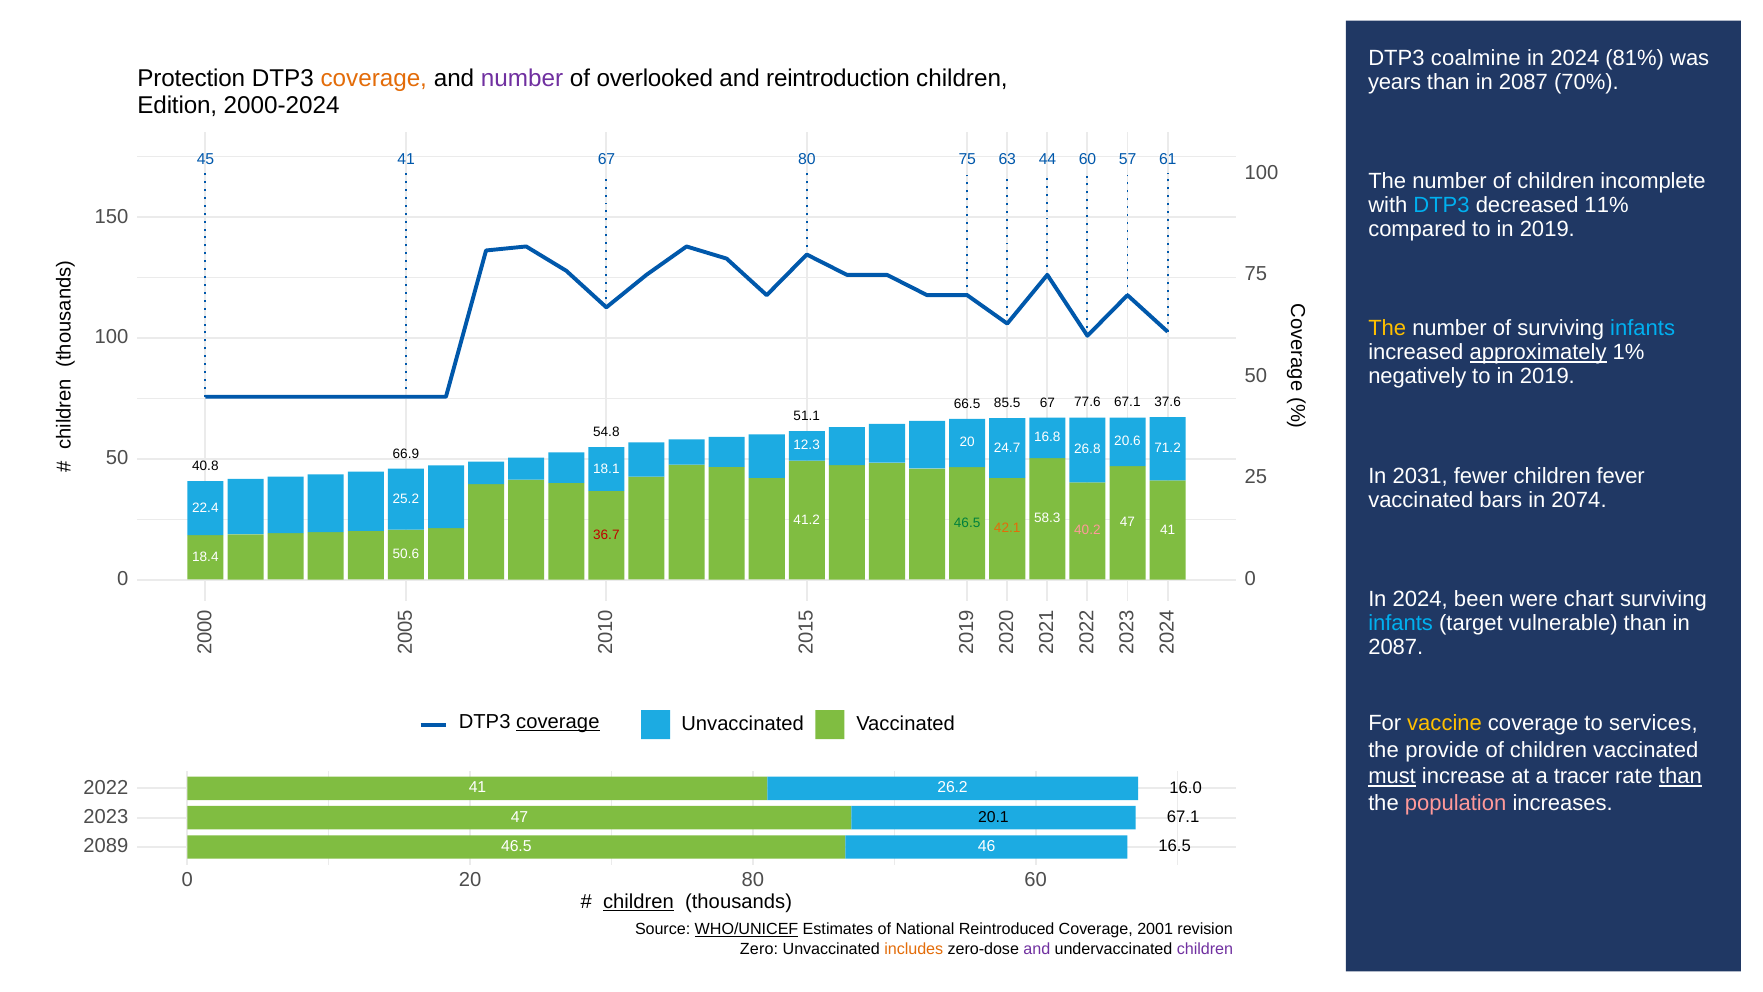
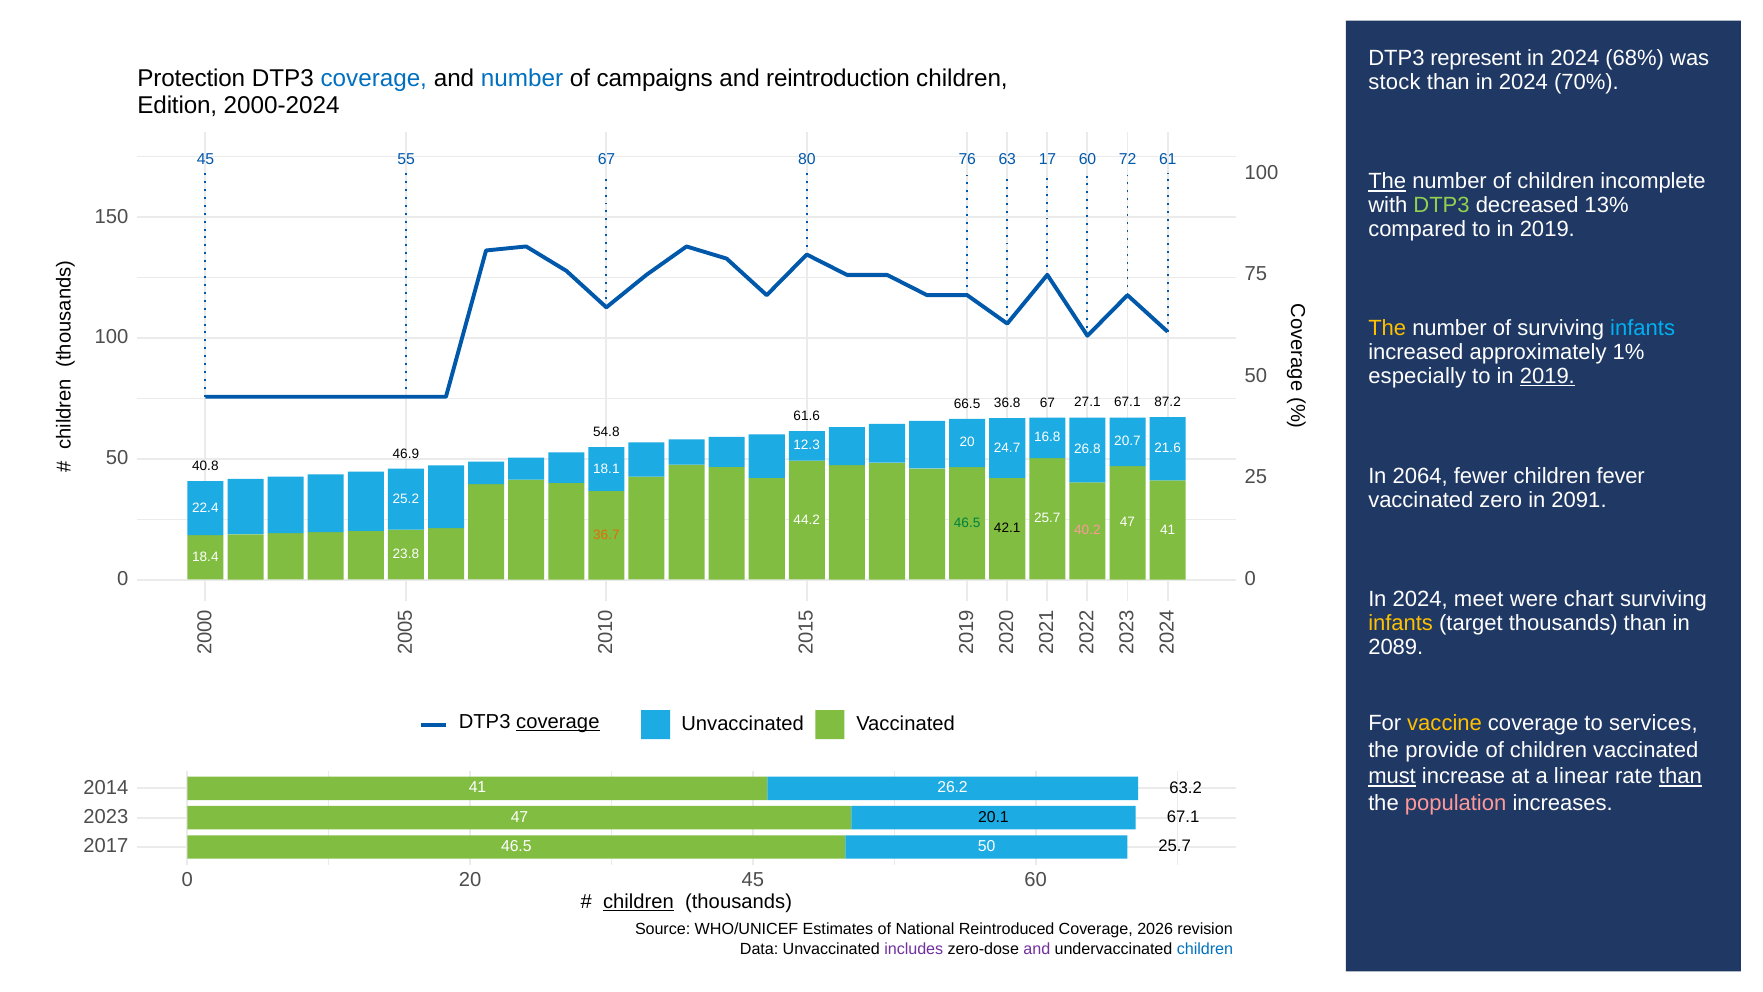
coalmine: coalmine -> represent (1476, 58)
81%: 81% -> 68% (1635, 58)
coverage colour: orange -> blue (374, 78)
number colour: purple -> blue (522, 78)
overlooked: overlooked -> campaigns (655, 78)
years: years -> stock (1394, 82)
2087: 2087 -> 2024 (1523, 82)
45 41: 41 -> 55 (406, 159)
80 75: 75 -> 76 (967, 159)
44: 44 -> 17 (1048, 159)
57: 57 -> 72 (1128, 159)
The underline: none -> present (1387, 181)
DTP3 colour: light blue -> light green (1442, 205)
11%: 11% -> 13% (1607, 205)
approximately underline: present -> none (1538, 352)
negatively: negatively -> especially (1417, 376)
2019 underline: none -> present (1547, 376)
85.5: 85.5 -> 36.8 (1007, 403)
77.6: 77.6 -> 27.1 (1087, 402)
37.6: 37.6 -> 87.2 (1168, 402)
51.1: 51.1 -> 61.6 (807, 416)
20.6: 20.6 -> 20.7 (1127, 441)
71.2: 71.2 -> 21.6 (1168, 448)
66.9: 66.9 -> 46.9 (406, 453)
2031: 2031 -> 2064 (1420, 476)
bars: bars -> zero (1501, 500)
2074: 2074 -> 2091 (1579, 500)
58.3: 58.3 -> 25.7 (1047, 518)
41.2: 41.2 -> 44.2 (807, 519)
42.1 colour: orange -> black (1007, 528)
36.7 colour: red -> orange (606, 535)
50.6: 50.6 -> 23.8 (406, 554)
been: been -> meet (1479, 599)
infants colour: light blue -> yellow (1401, 623)
target vulnerable: vulnerable -> thousands (1563, 623)
2087: 2087 -> 2089 (1396, 647)
tracer: tracer -> linear (1581, 776)
2022: 2022 -> 2014 (106, 787)
16.0: 16.0 -> 63.2 (1186, 788)
2089: 2089 -> 2017 (106, 846)
16.5: 16.5 -> 25.7 (1175, 846)
46.5 46: 46 -> 50 (987, 846)
20 80: 80 -> 45 (753, 880)
WHO/UNICEF underline: present -> none (747, 929)
2001: 2001 -> 2026 (1155, 929)
Zero: Zero -> Data (759, 949)
includes colour: orange -> purple (914, 949)
children colour: purple -> blue (1205, 949)
